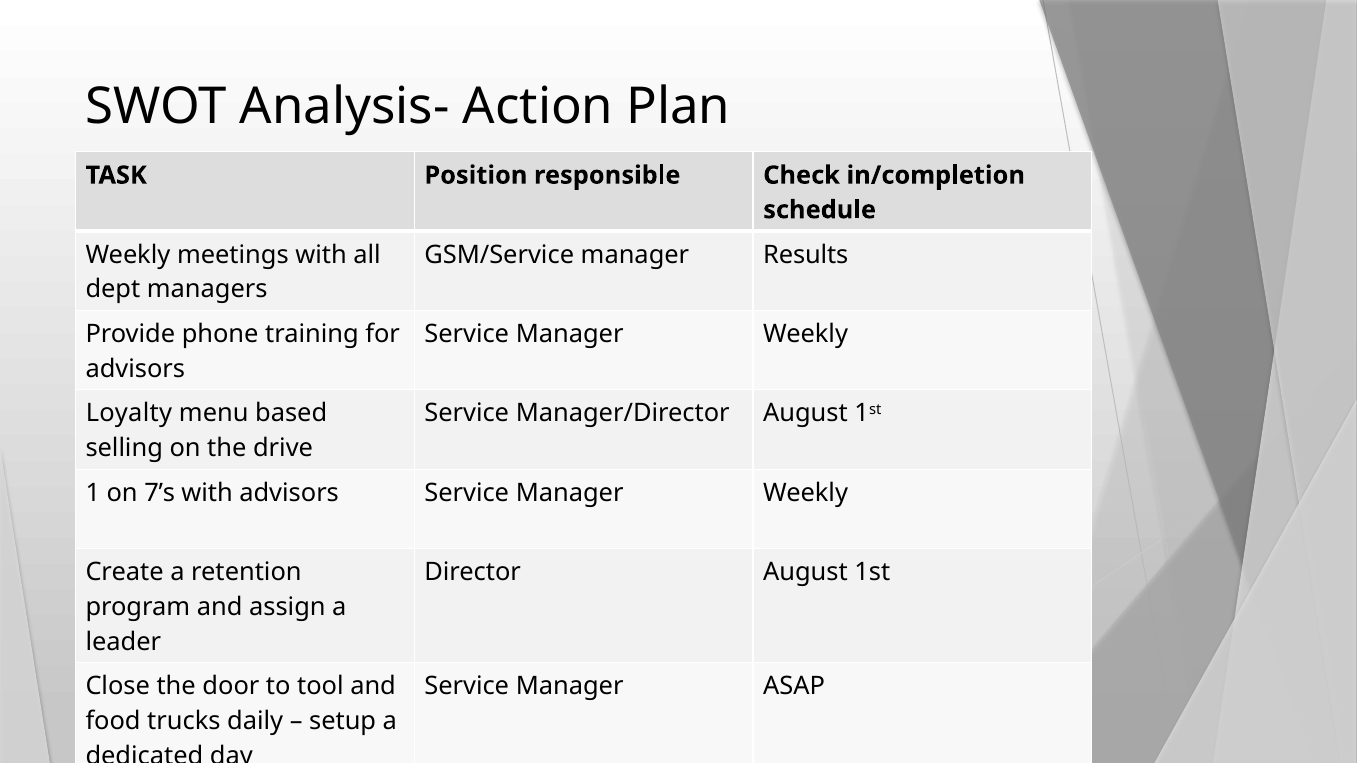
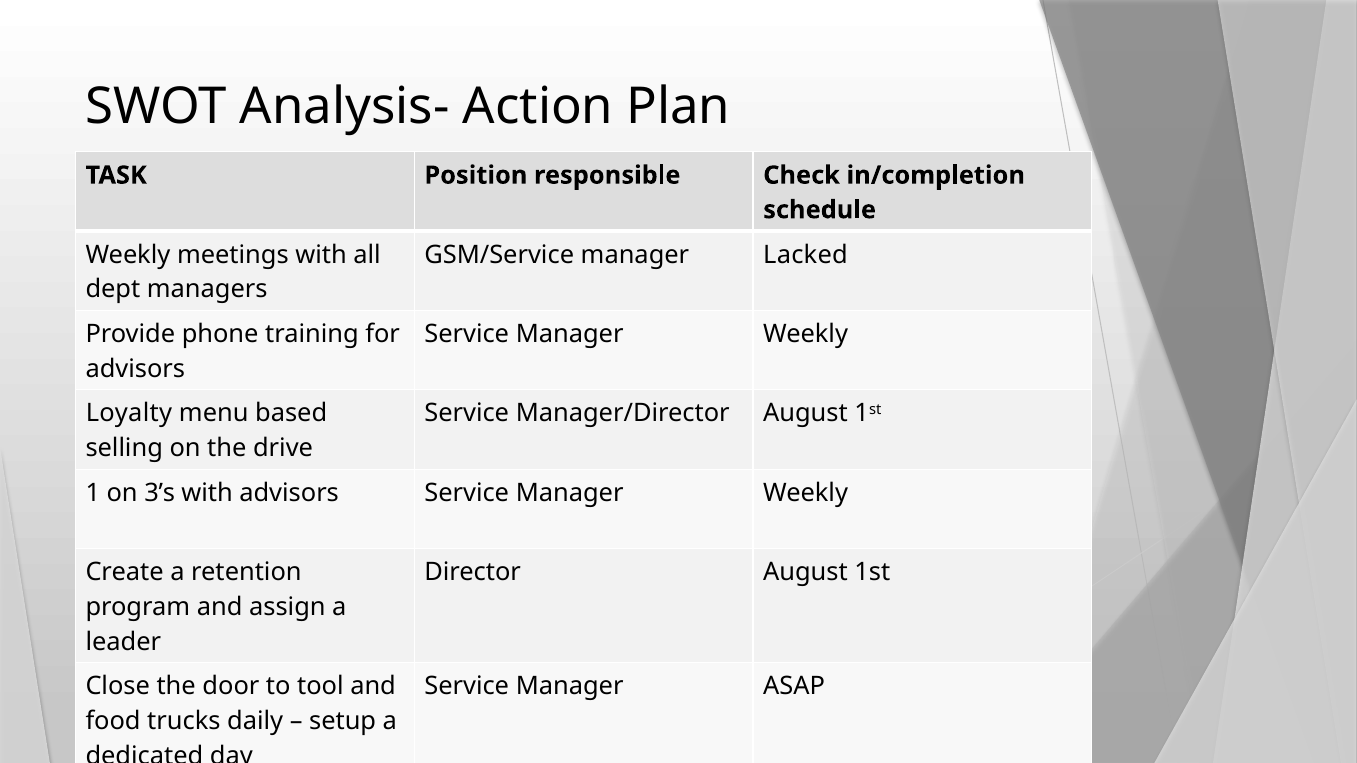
Results: Results -> Lacked (805, 255)
7’s: 7’s -> 3’s (160, 493)
